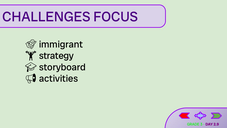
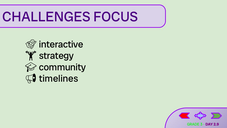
immigrant: immigrant -> interactive (61, 44)
storyboard: storyboard -> community (62, 67)
activities: activities -> timelines (59, 78)
